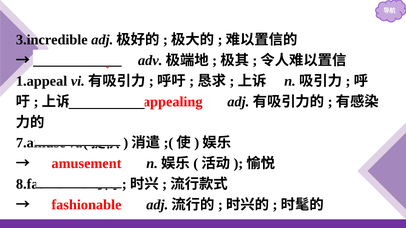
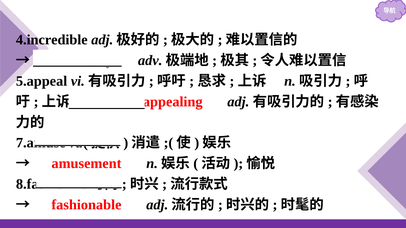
3.incredible: 3.incredible -> 4.incredible (52, 40)
1.appeal: 1.appeal -> 5.appeal (42, 81)
